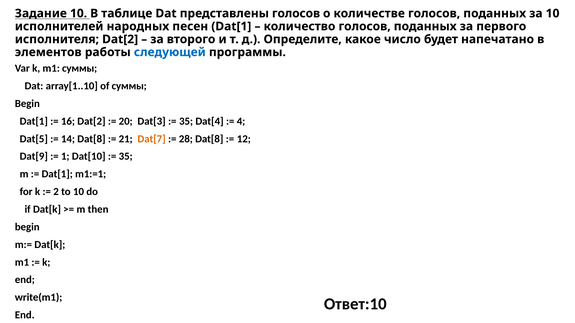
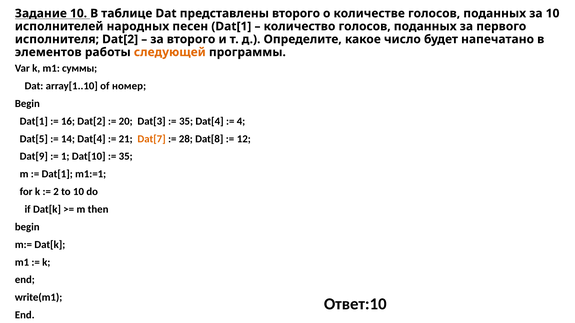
представлены голосов: голосов -> второго (296, 13)
следующей colour: blue -> orange (170, 52)
of суммы: суммы -> номер (129, 86)
14 Dat[8: Dat[8 -> Dat[4 (91, 139)
